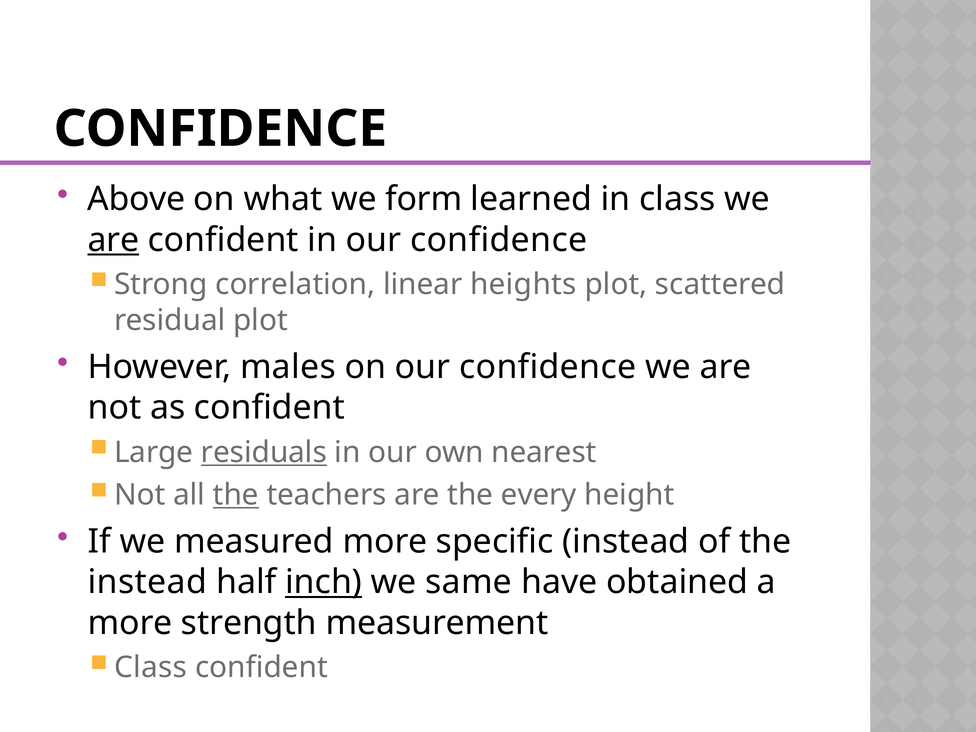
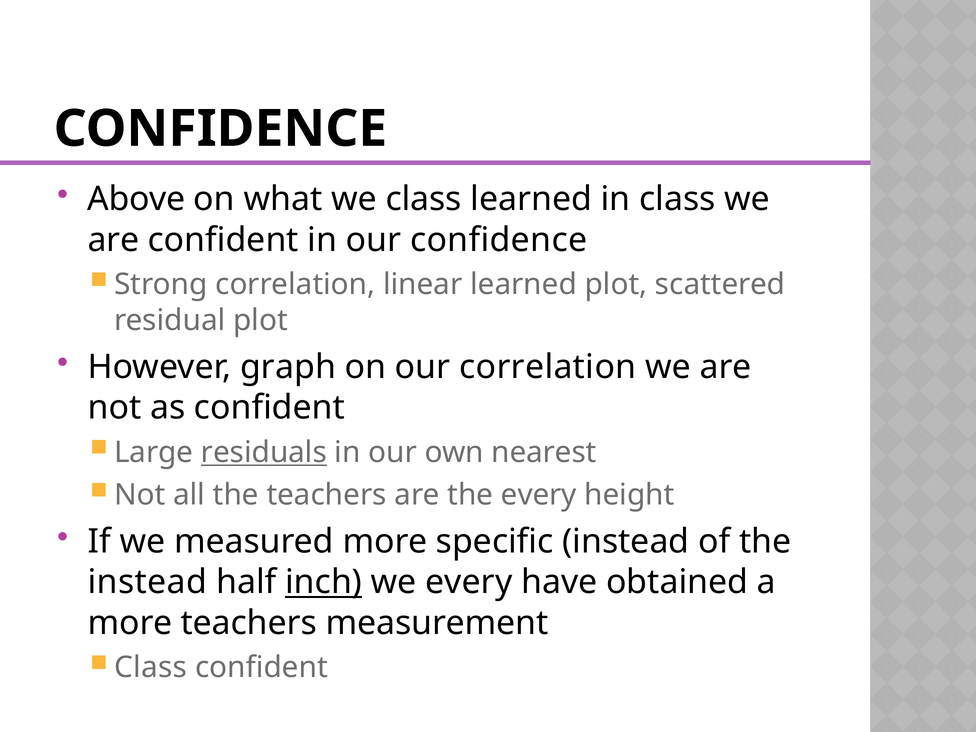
we form: form -> class (424, 199)
are underline: present -> none (113, 240)
linear heights: heights -> learned (524, 285)
males: males -> graph (288, 367)
on our confidence: confidence -> correlation (548, 367)
the underline: present -> none (236, 495)
we same: same -> every (469, 582)
more strength: strength -> teachers (249, 623)
